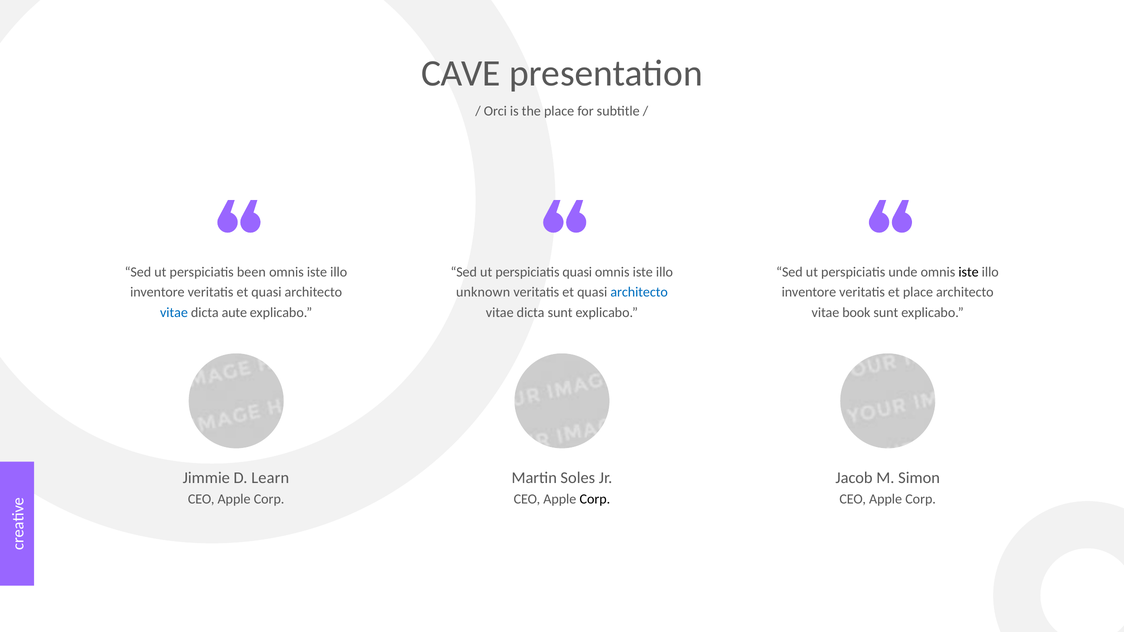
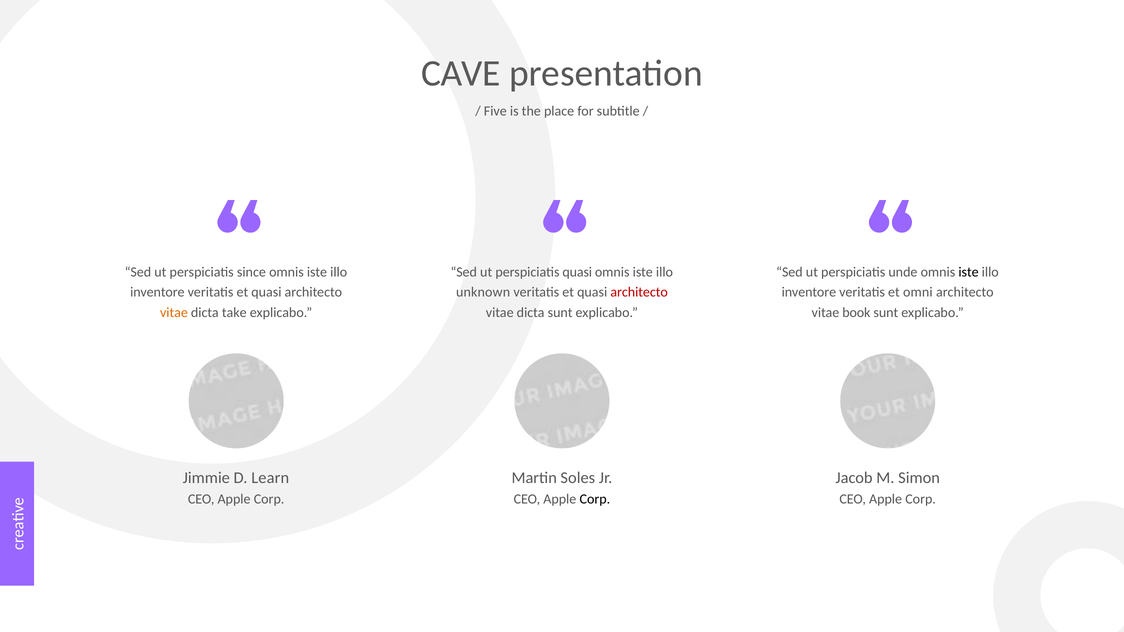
Orci: Orci -> Five (495, 111)
been: been -> since (251, 272)
architecto colour: blue -> red (639, 292)
et place: place -> omni (918, 292)
vitae colour: blue -> orange (174, 313)
aute: aute -> take (234, 313)
